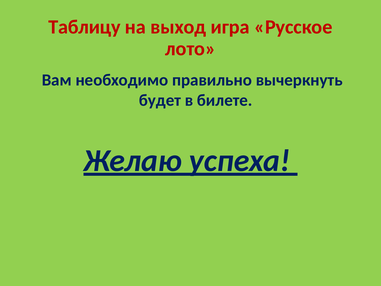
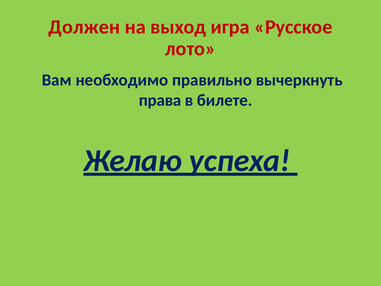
Таблицу: Таблицу -> Должен (84, 27)
будет: будет -> права (160, 100)
